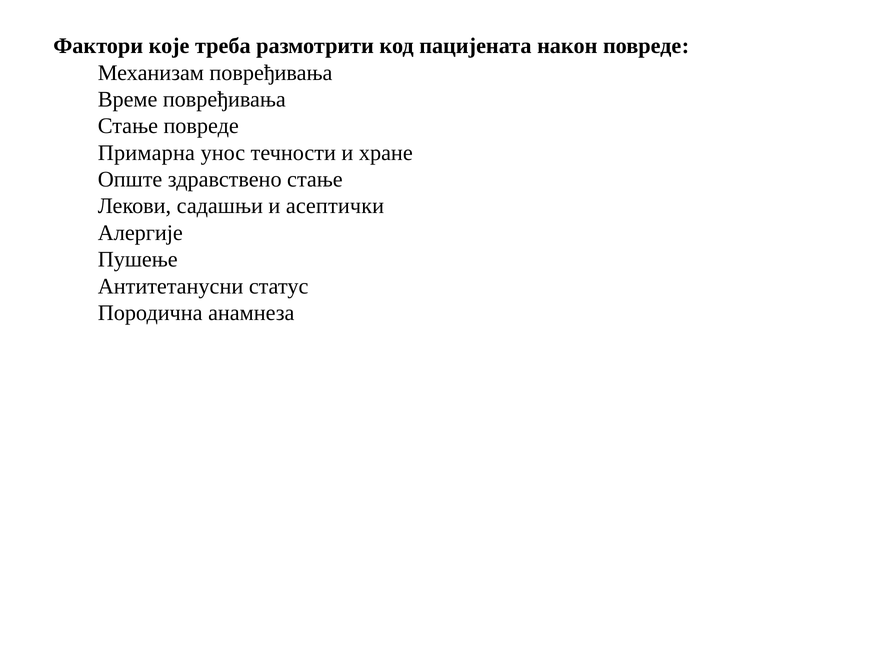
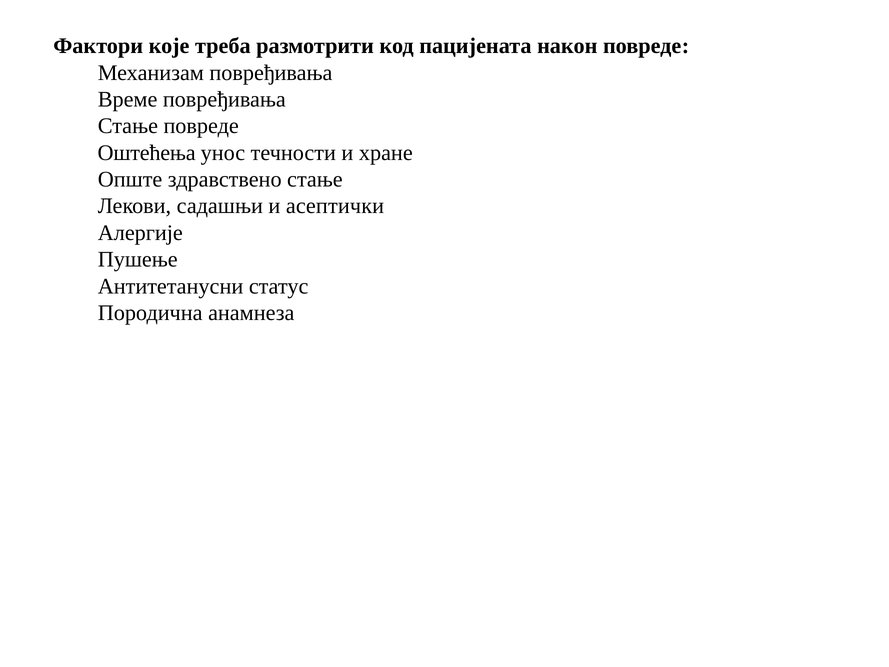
Примарна: Примарна -> Оштећења (147, 153)
